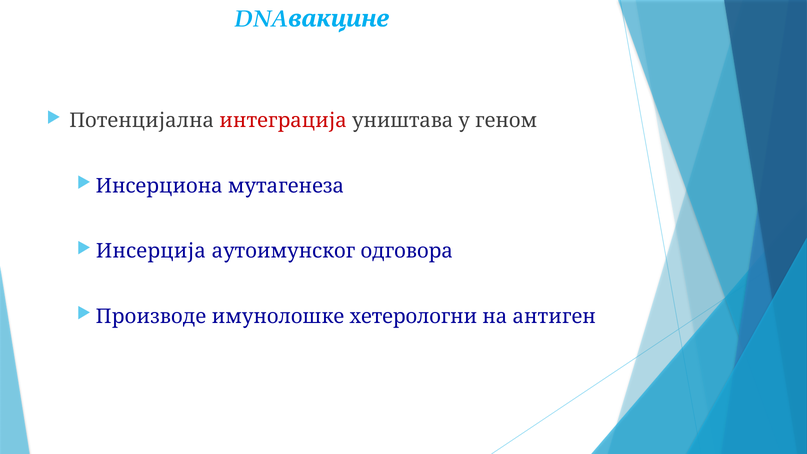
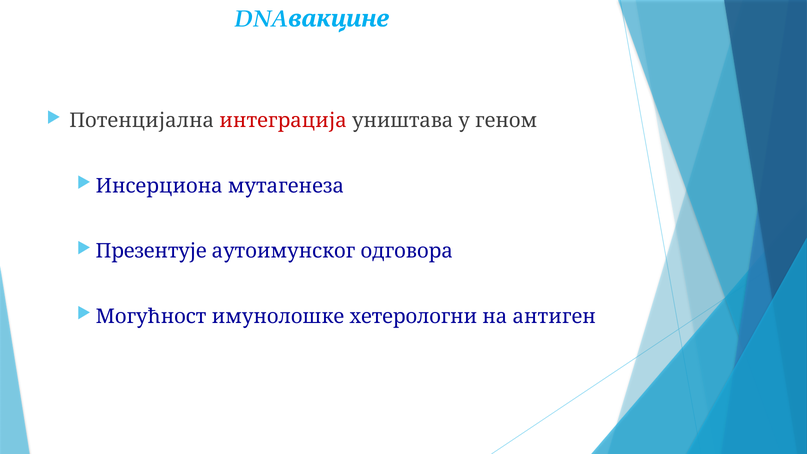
Инсерција: Инсерција -> Презентује (151, 251)
Производе: Производе -> Могућност (151, 316)
